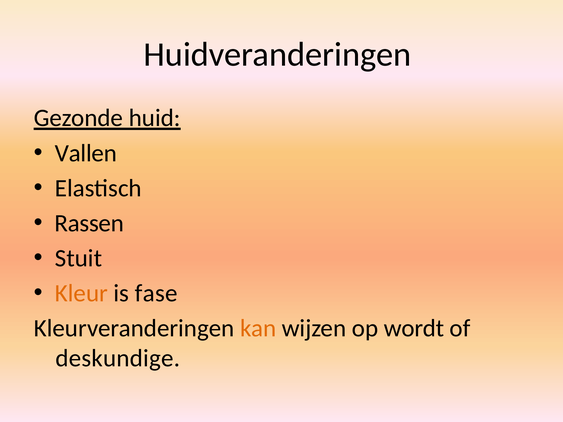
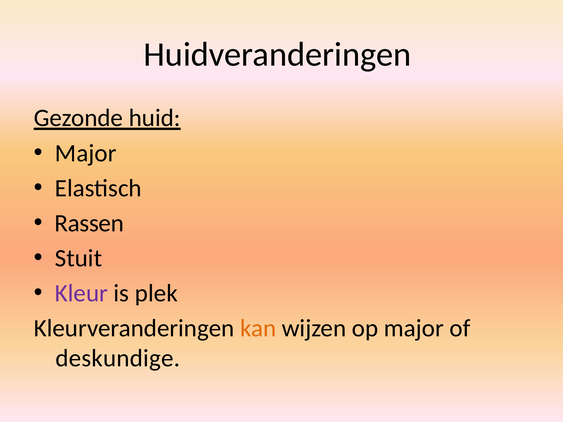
Vallen: Vallen -> Major (86, 153)
Kleur colour: orange -> purple (81, 293)
fase: fase -> plek (156, 293)
op wordt: wordt -> major (414, 329)
